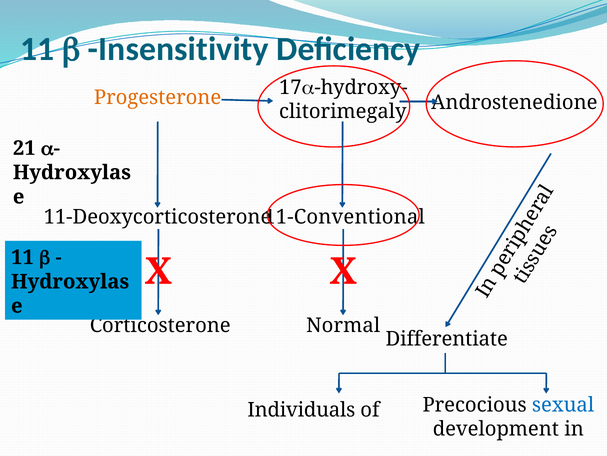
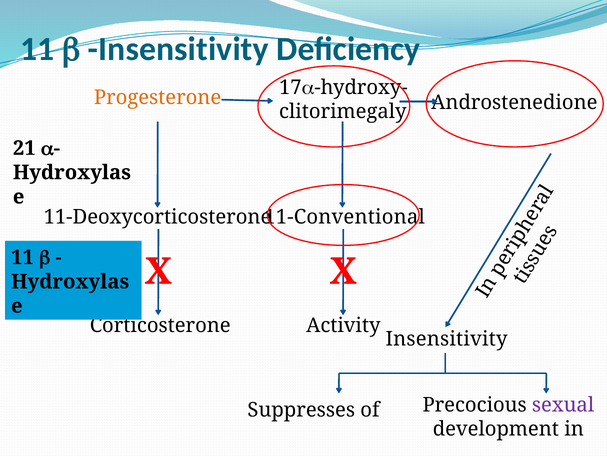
Normal: Normal -> Activity (343, 325)
Differentiate: Differentiate -> Insensitivity (447, 339)
sexual colour: blue -> purple (563, 404)
Individuals: Individuals -> Suppresses (301, 409)
